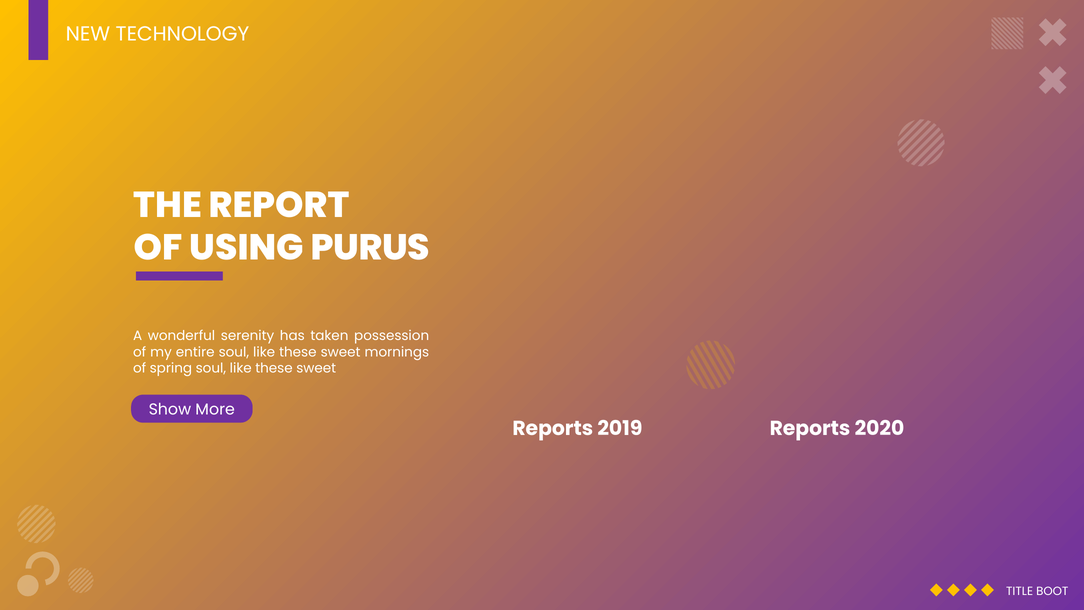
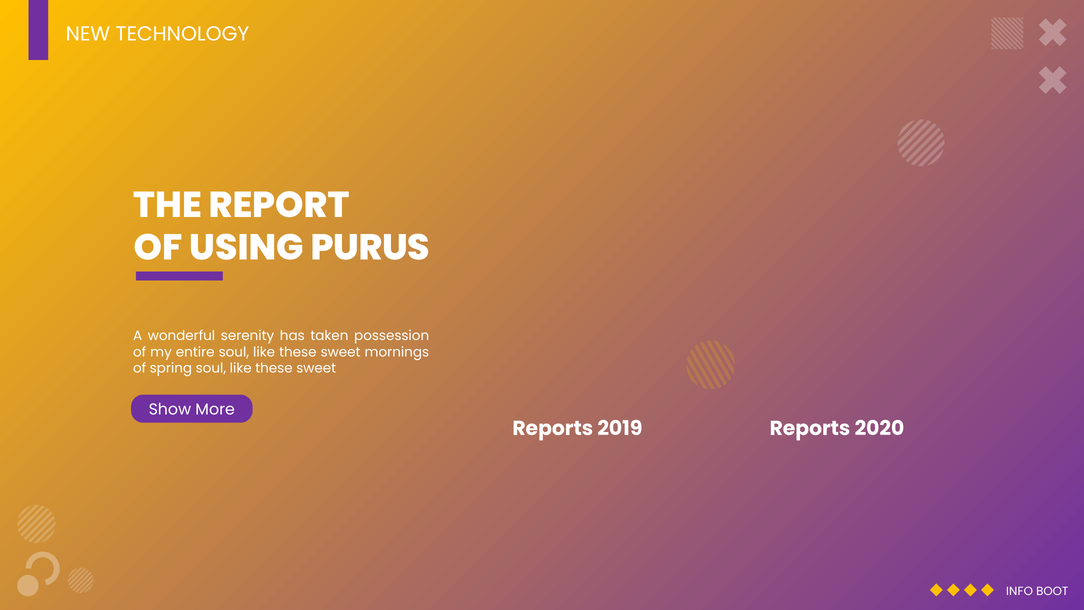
TITLE: TITLE -> INFO (1020, 591)
